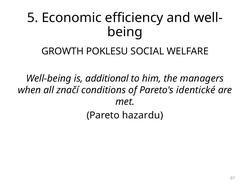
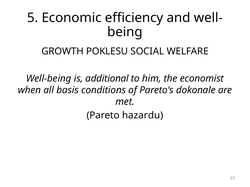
managers: managers -> economist (202, 79)
značí: značí -> basis (68, 90)
identické: identické -> dokonale (196, 90)
